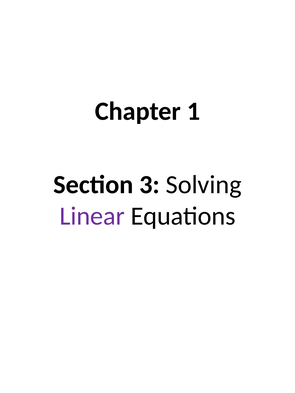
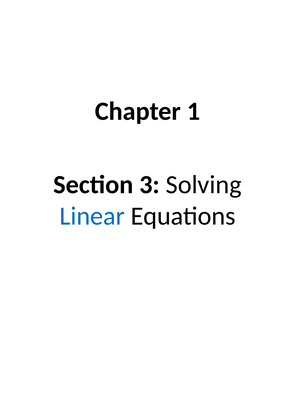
Linear colour: purple -> blue (92, 216)
